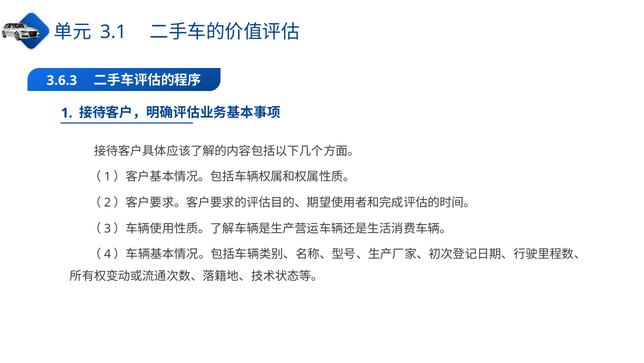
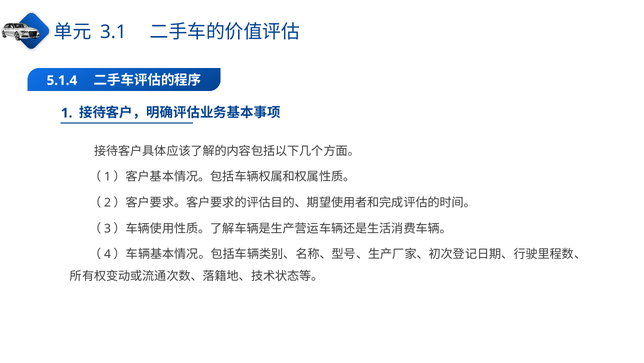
3.6.3: 3.6.3 -> 5.1.4 (62, 80)
